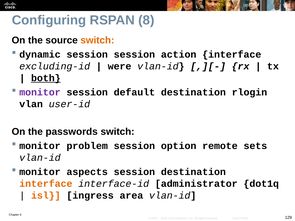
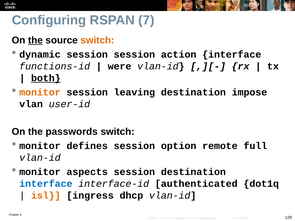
8: 8 -> 7 (146, 20)
the underline: none -> present (35, 40)
excluding-id: excluding-id -> functions-id (55, 66)
monitor colour: purple -> orange (40, 92)
default: default -> leaving (134, 92)
rlogin: rlogin -> impose (249, 92)
problem: problem -> defines (87, 146)
sets: sets -> full (255, 146)
interface colour: orange -> blue (46, 184)
administrator: administrator -> authenticated (196, 184)
area: area -> dhcp (131, 196)
